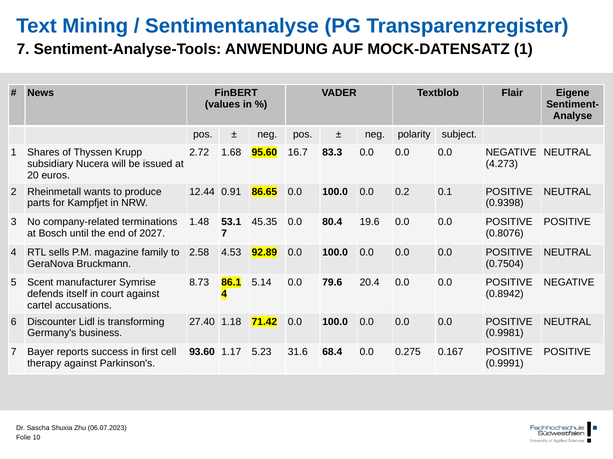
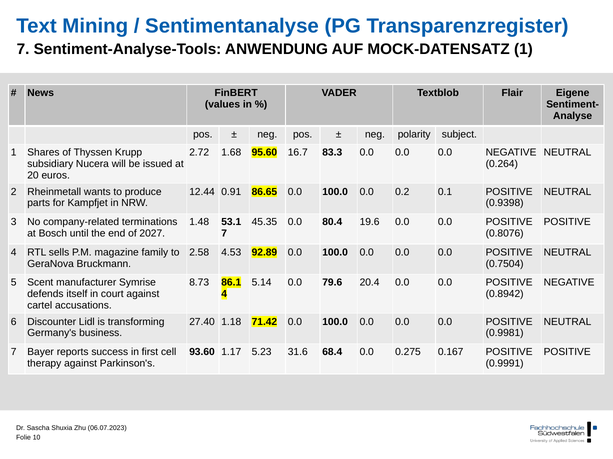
4.273: 4.273 -> 0.264 (502, 164)
